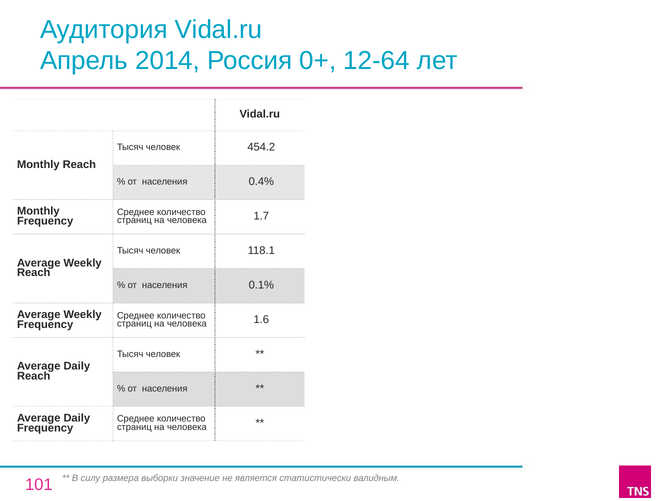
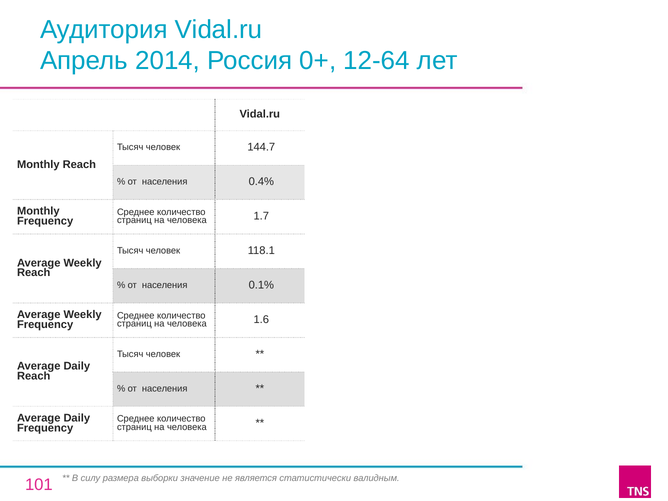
454.2: 454.2 -> 144.7 (261, 147)
